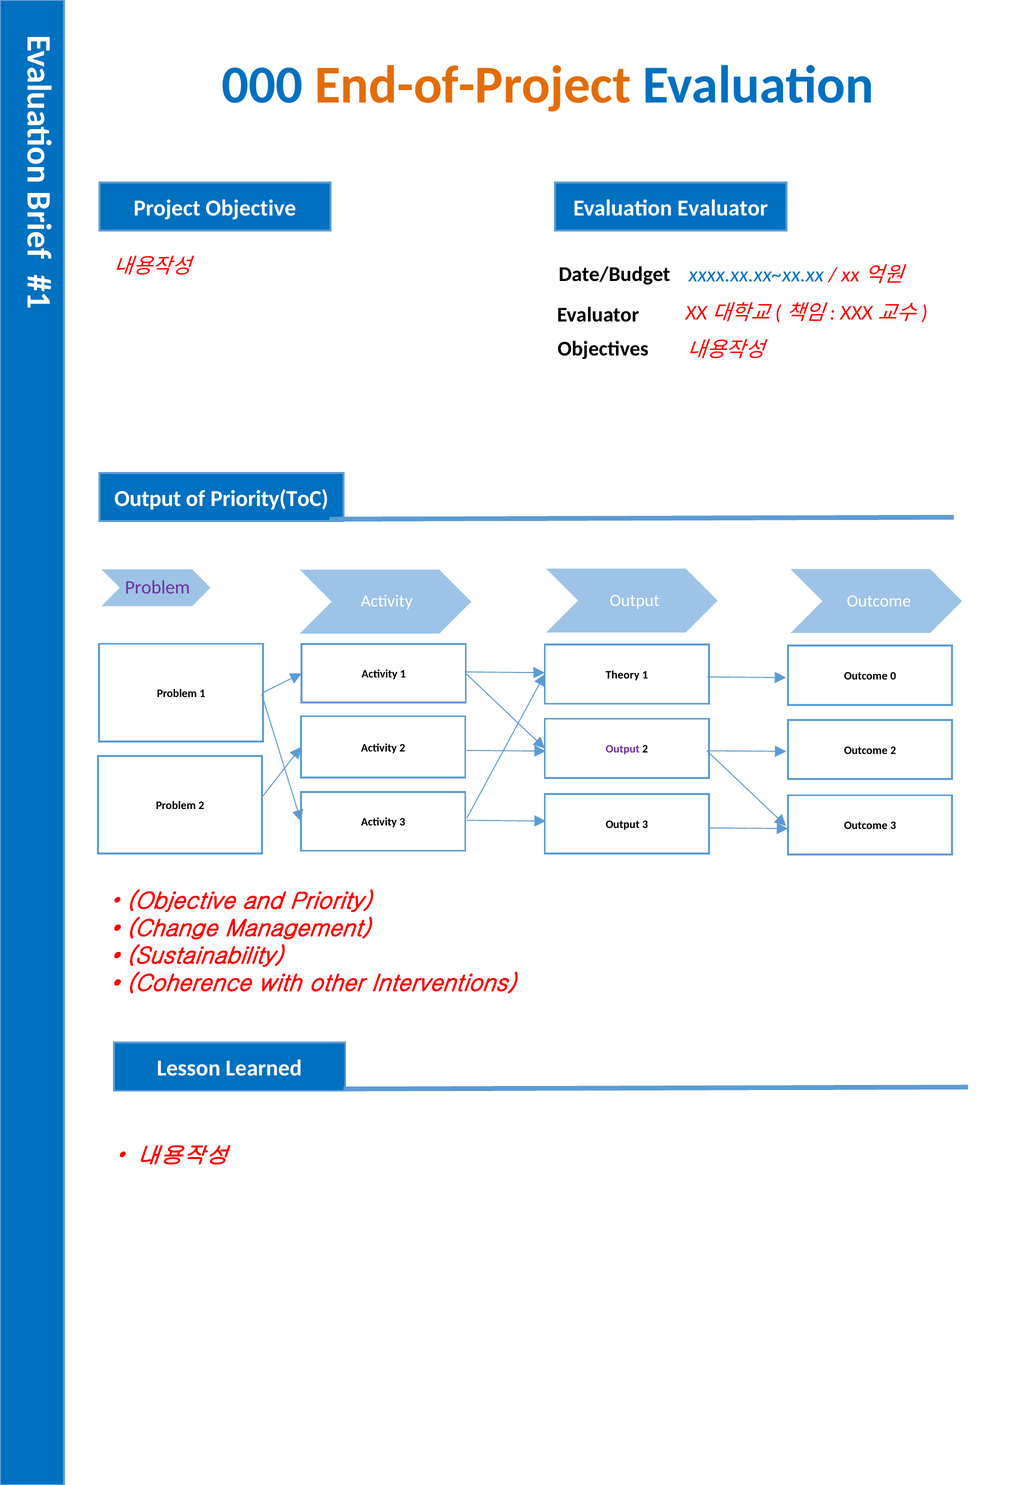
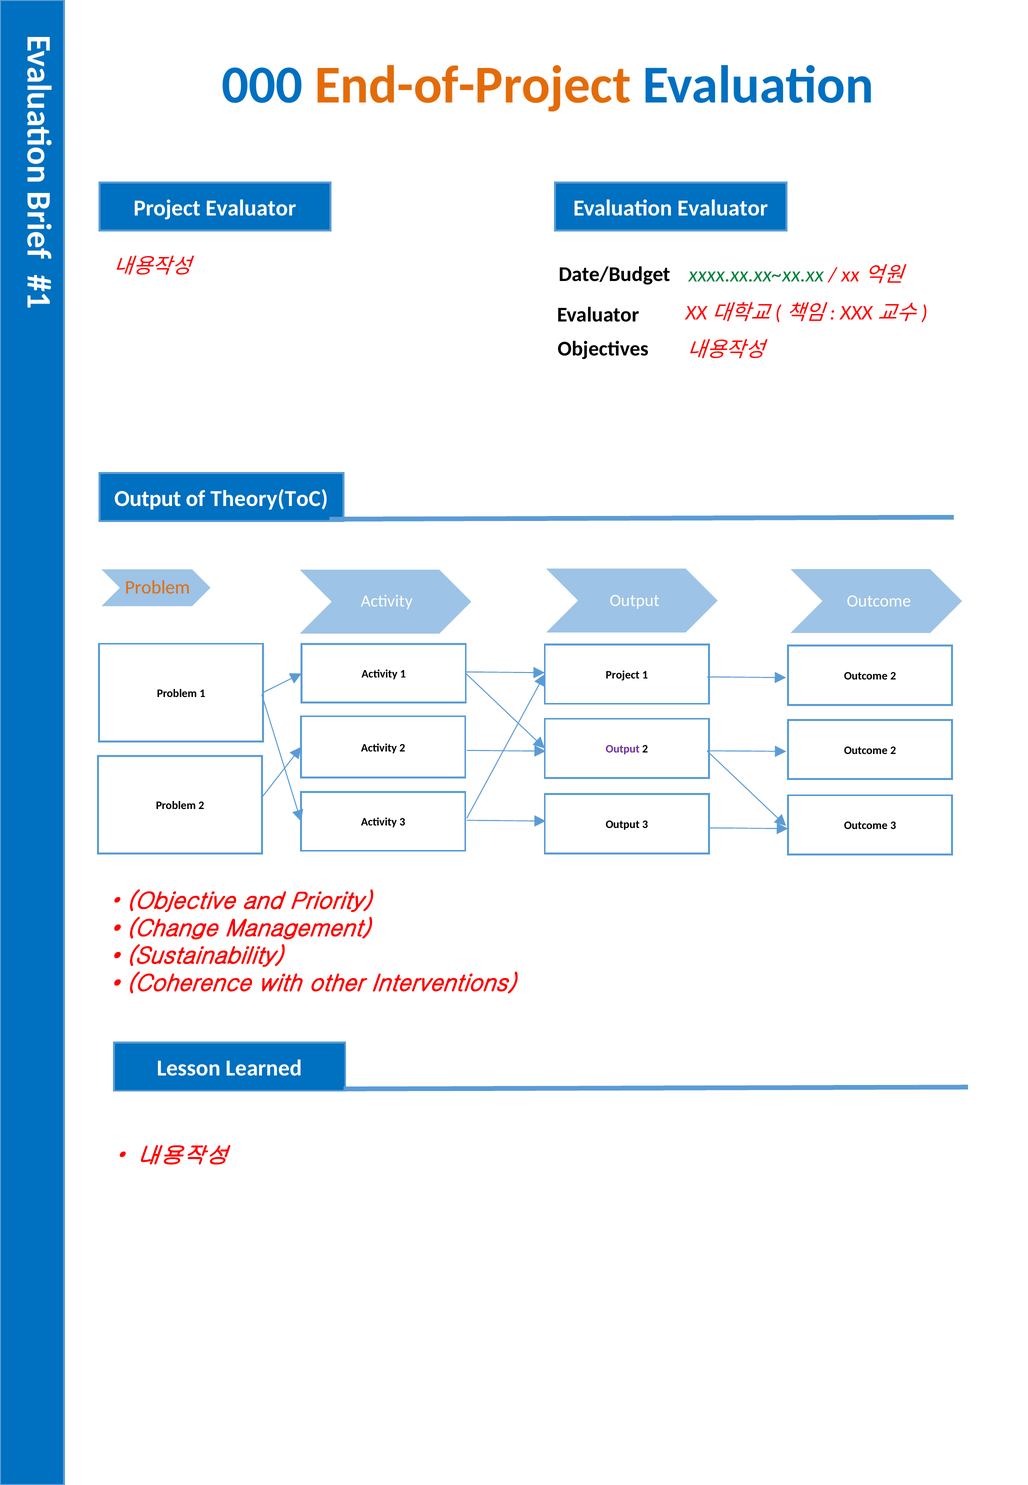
Project Objective: Objective -> Evaluator (251, 208)
xxxx.xx.xx~xx.xx colour: blue -> green (756, 275)
Priority(ToC: Priority(ToC -> Theory(ToC (269, 498)
Problem colour: purple -> orange (158, 588)
Theory: Theory -> Project (623, 675)
0: 0 -> 2 (893, 676)
